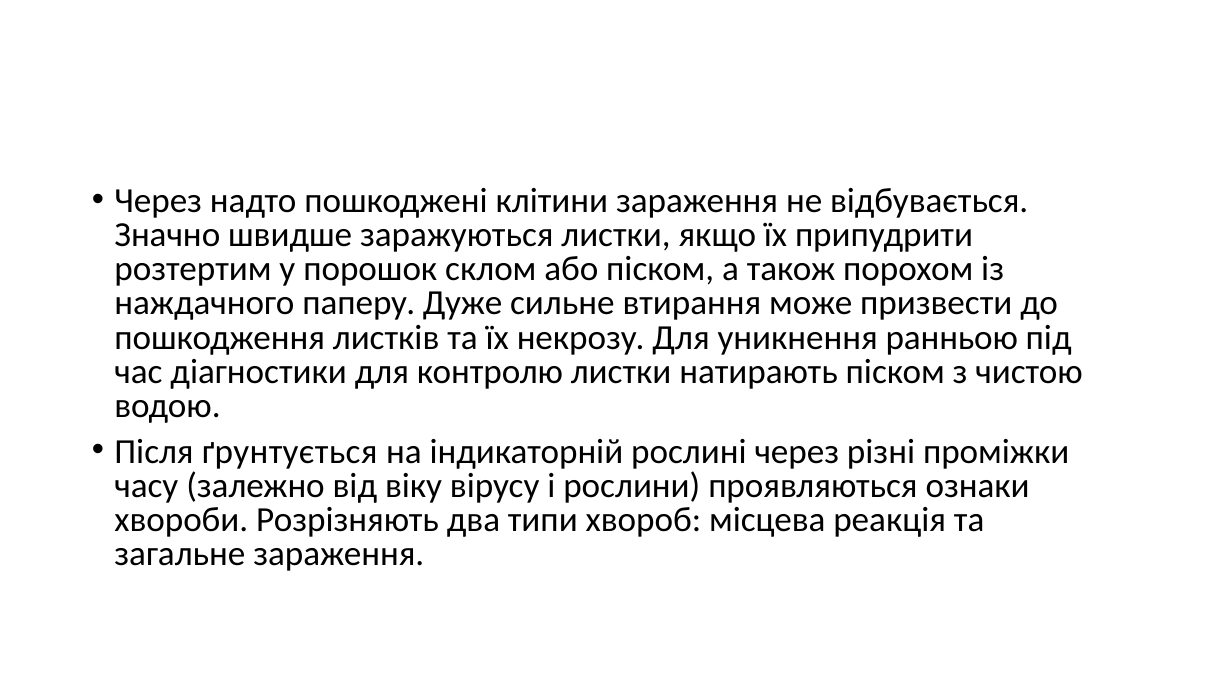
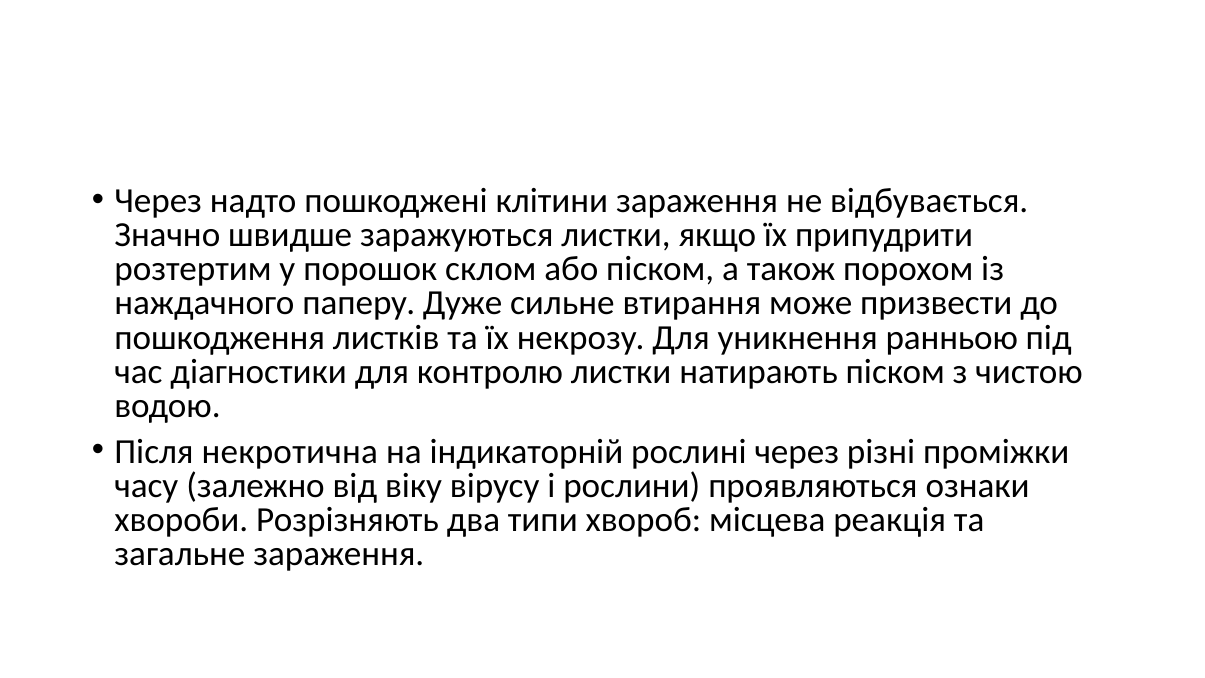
ґрунтується: ґрунтується -> некротична (290, 451)
